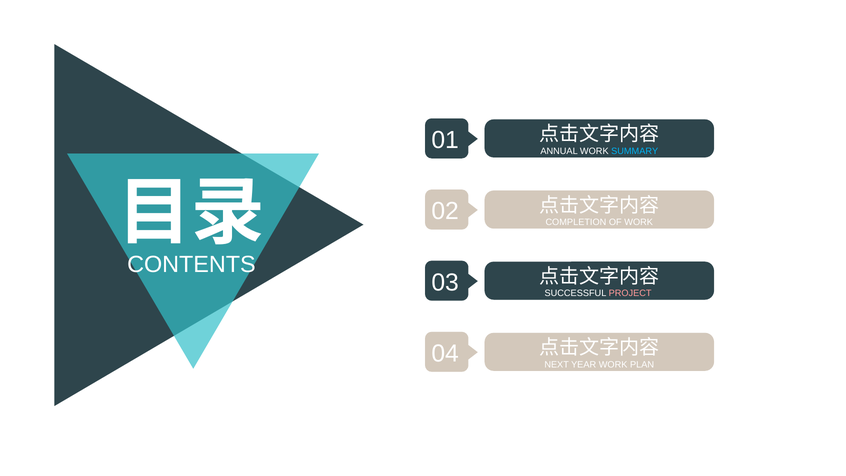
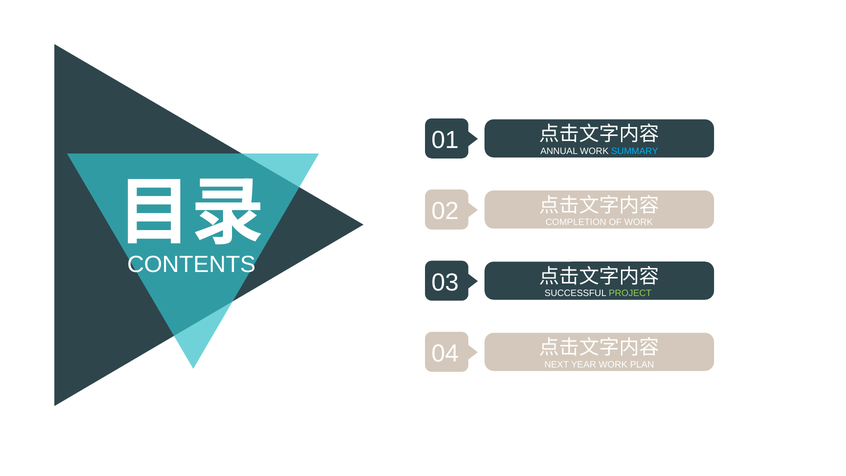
PROJECT colour: pink -> light green (630, 293)
